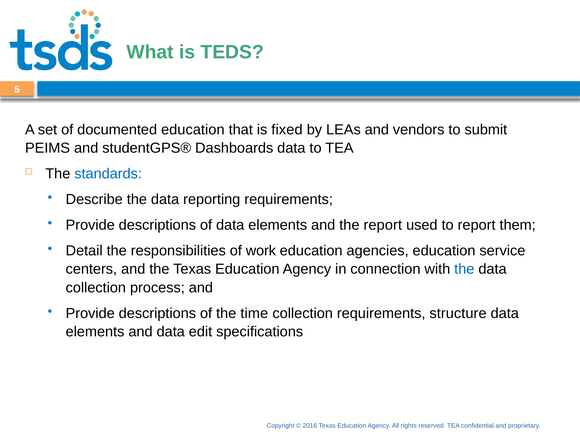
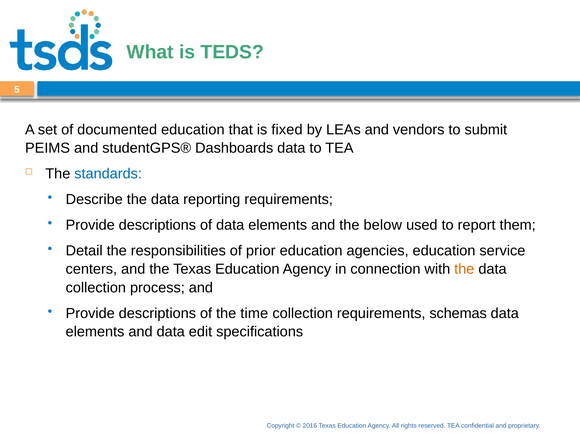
the report: report -> below (383, 225)
work: work -> prior (261, 251)
the colour: blue -> orange (464, 269)
structure: structure -> schemas (458, 313)
